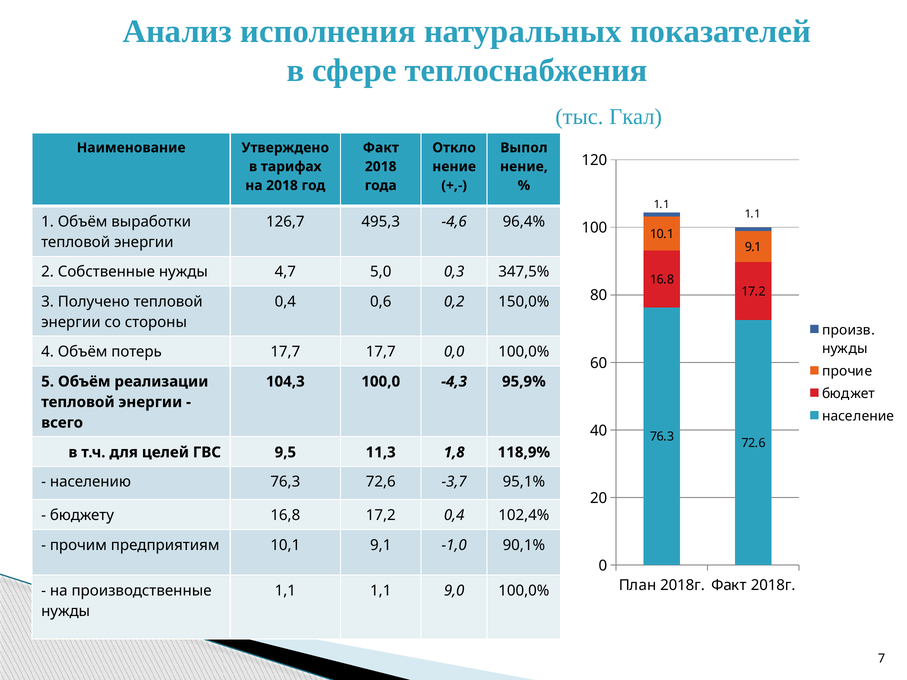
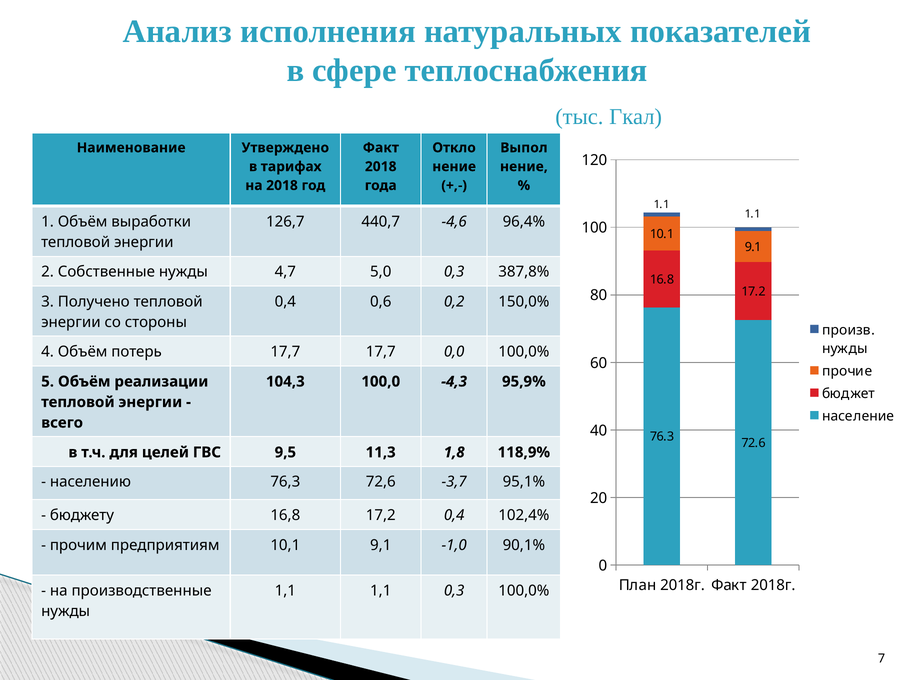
495,3: 495,3 -> 440,7 (381, 222)
347,5%: 347,5% -> 387,8% (524, 272)
1,1 9,0: 9,0 -> 0,3 (454, 591)
